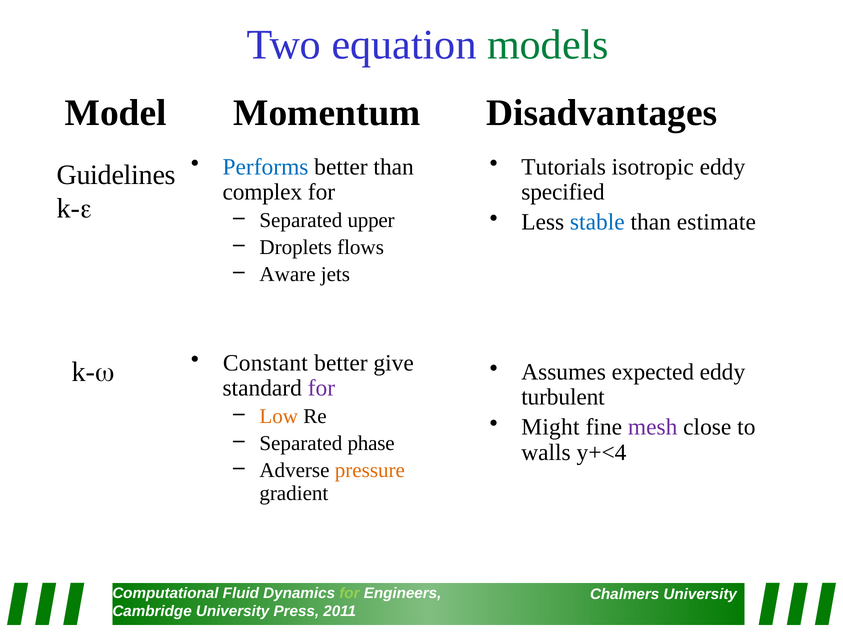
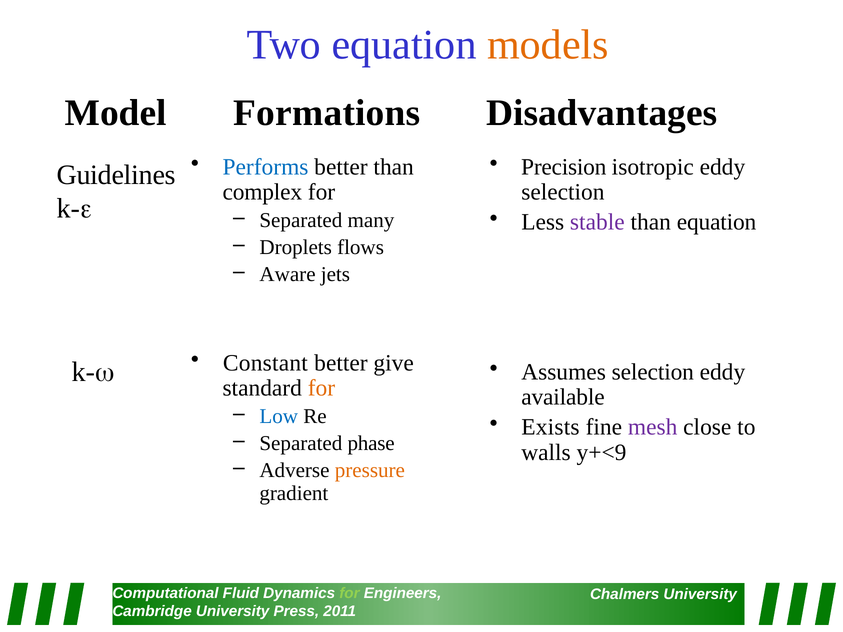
models colour: green -> orange (548, 45)
Momentum: Momentum -> Formations (327, 113)
Tutorials: Tutorials -> Precision (564, 167)
specified: specified -> selection (563, 192)
upper: upper -> many (371, 220)
stable colour: blue -> purple (597, 222)
than estimate: estimate -> equation (717, 222)
Assumes expected: expected -> selection (653, 372)
for colour: purple -> orange (321, 388)
turbulent: turbulent -> available (563, 397)
Low colour: orange -> blue (279, 417)
Might: Might -> Exists (550, 427)
y+<4: y+<4 -> y+<9 (601, 453)
